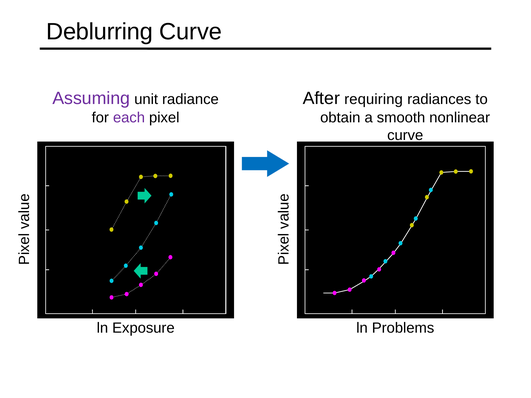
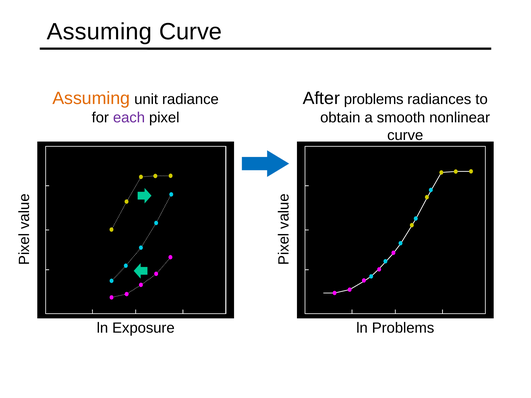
Deblurring: Deblurring -> Assuming (99, 32)
Assuming colour: purple -> orange (91, 98)
After requiring: requiring -> problems (374, 99)
